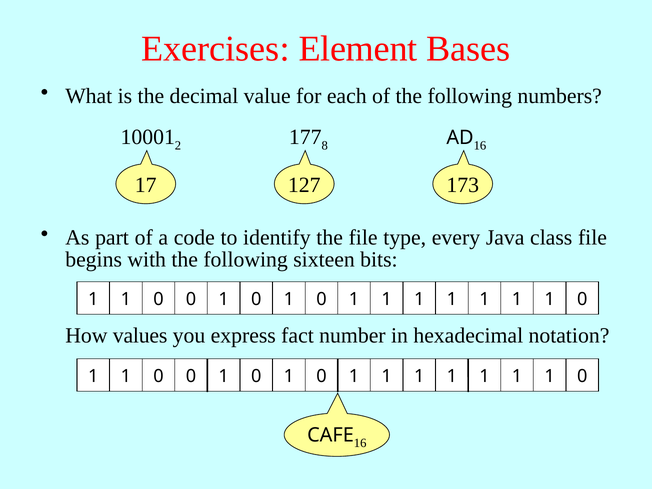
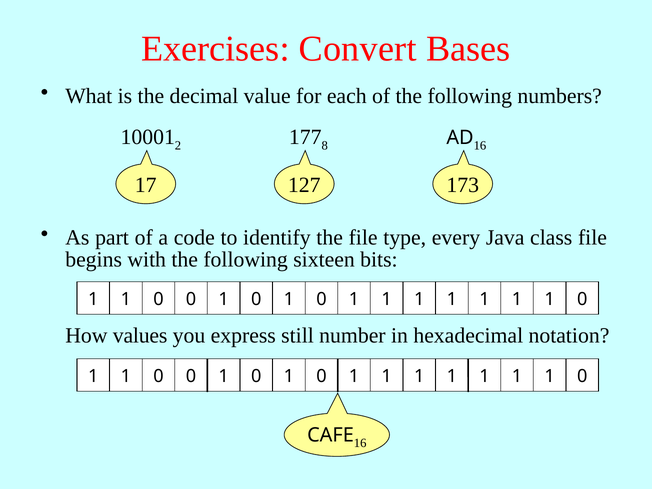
Element: Element -> Convert (358, 49)
fact: fact -> still (298, 336)
